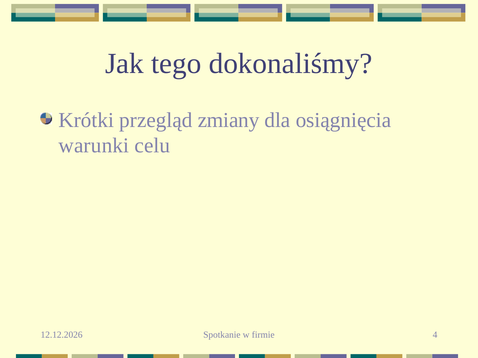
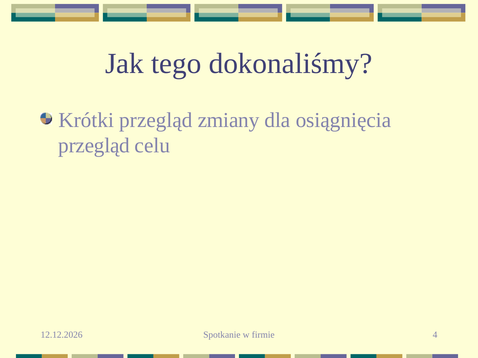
warunki: warunki -> przegląd (94, 146)
